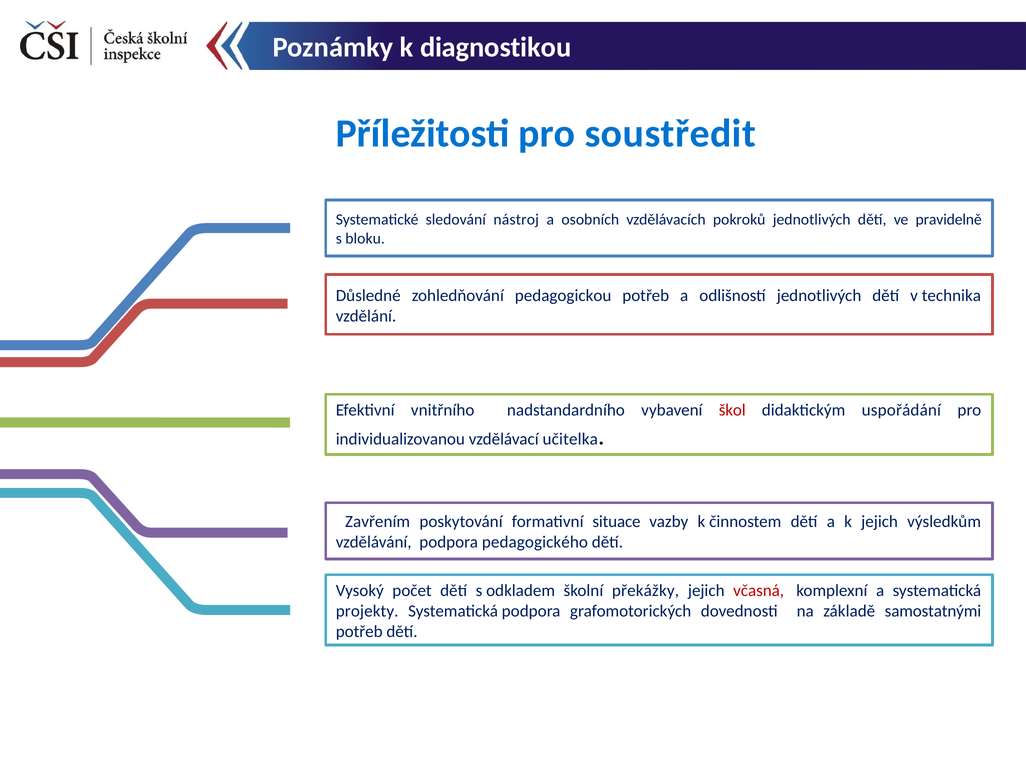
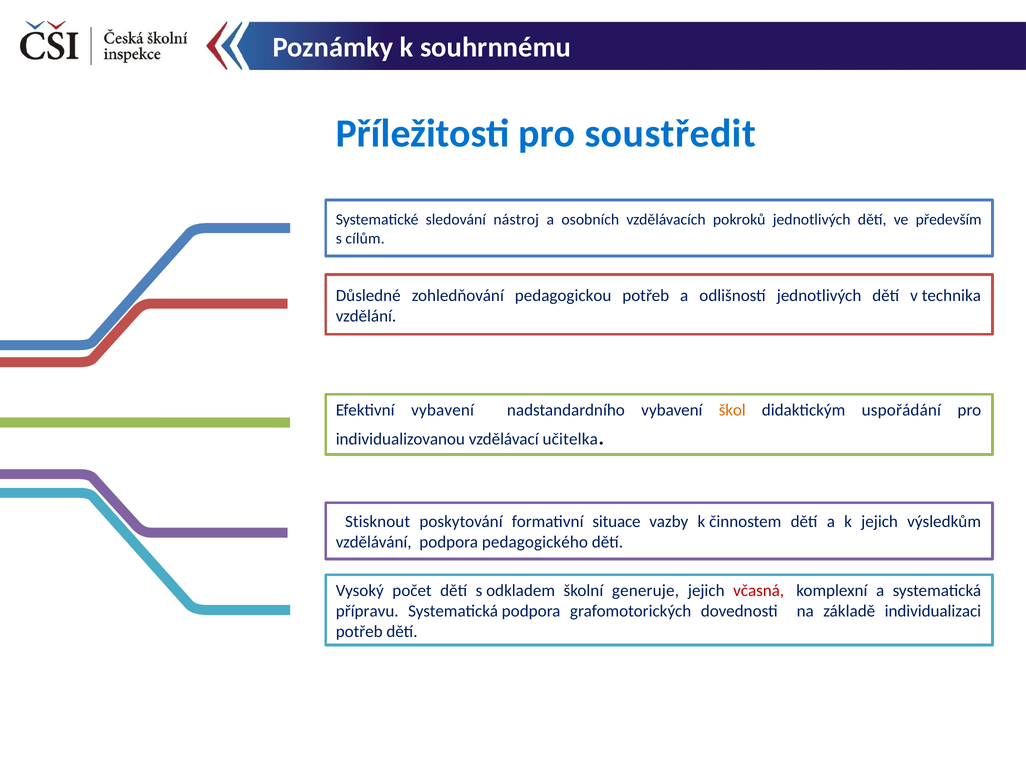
diagnostikou: diagnostikou -> souhrnnému (496, 47)
pravidelně: pravidelně -> především (949, 220)
bloku: bloku -> cílům (365, 238)
Efektivní vnitřního: vnitřního -> vybavení (443, 410)
škol colour: red -> orange (732, 410)
Zavřením: Zavřením -> Stisknout (378, 521)
překážky: překážky -> generuje (645, 590)
projekty: projekty -> přípravu (367, 611)
samostatnými: samostatnými -> individualizaci (933, 611)
